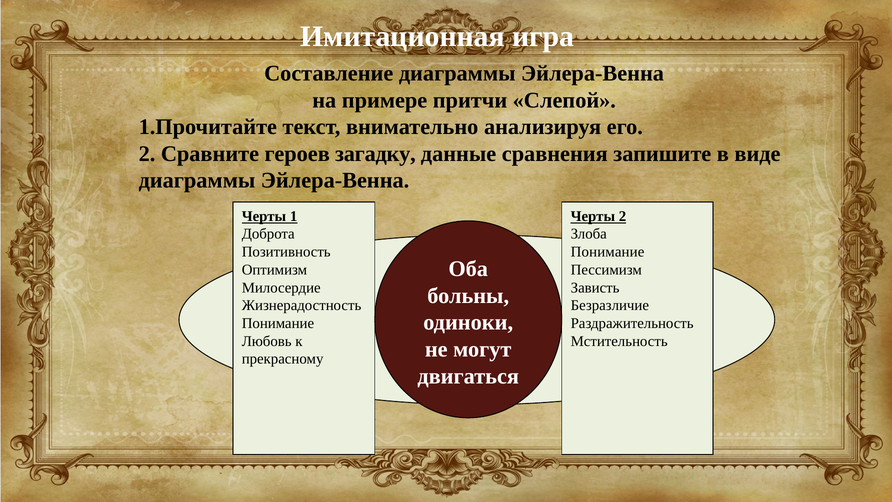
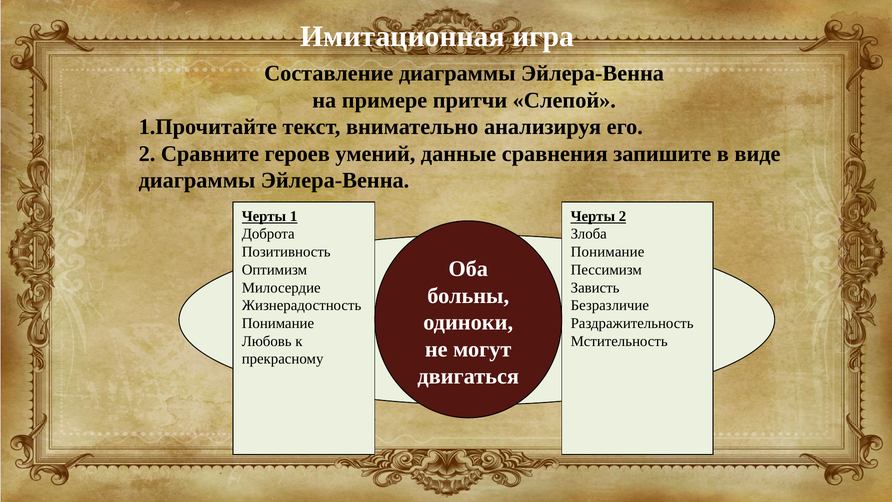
загадку: загадку -> умений (375, 154)
